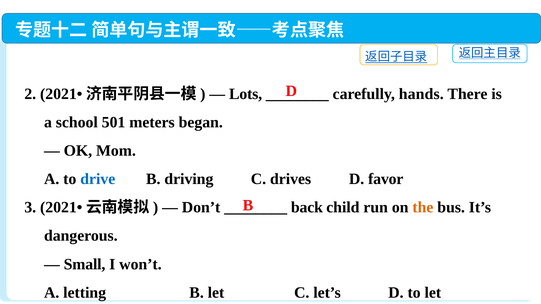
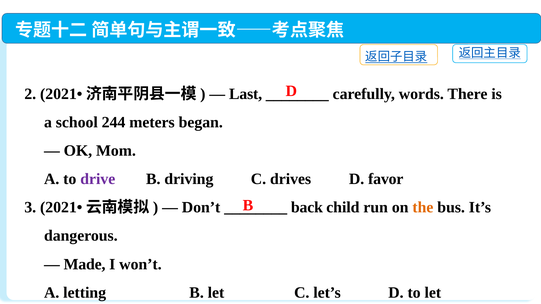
Lots: Lots -> Last (246, 94)
hands: hands -> words (421, 94)
501: 501 -> 244 (114, 122)
drive colour: blue -> purple (98, 179)
Small: Small -> Made (85, 264)
